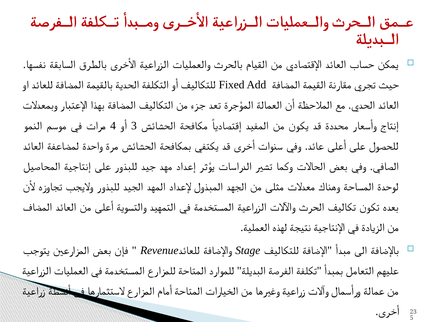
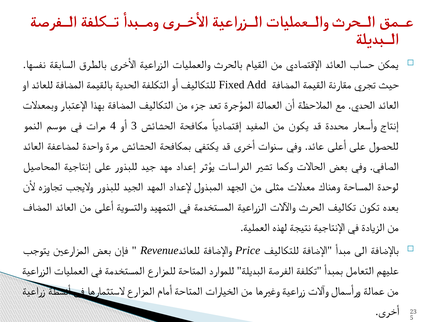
Stage: Stage -> Price (248, 250)
